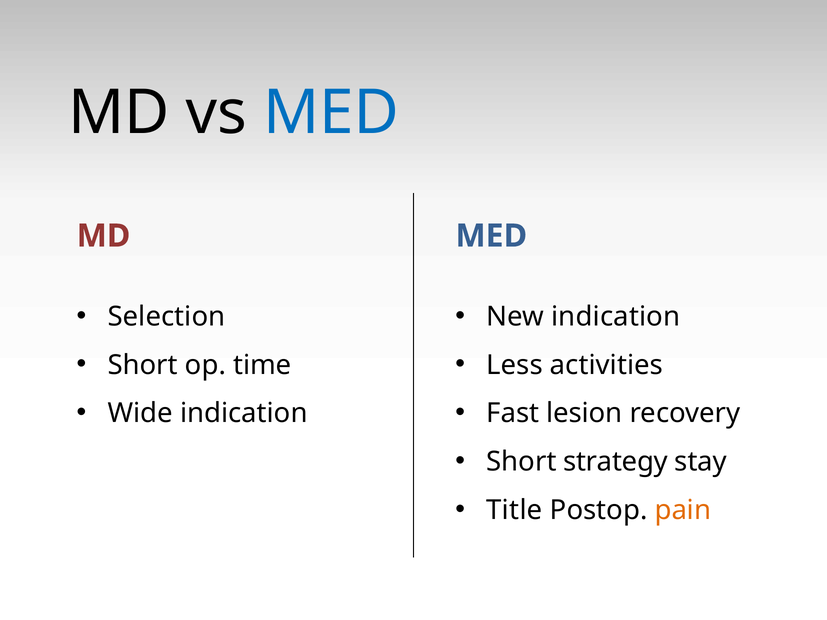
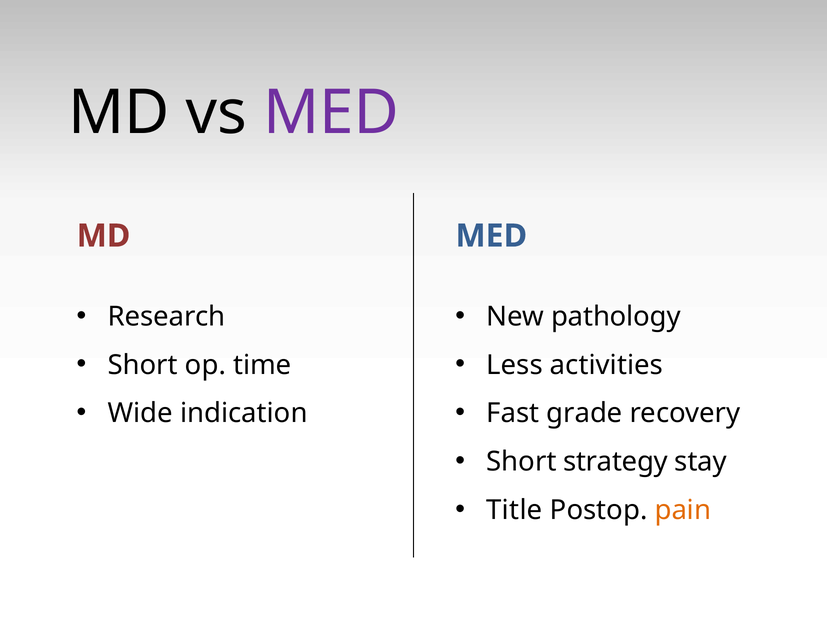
MED colour: blue -> purple (331, 113)
Selection: Selection -> Research (167, 317)
New indication: indication -> pathology (616, 317)
lesion: lesion -> grade (584, 414)
